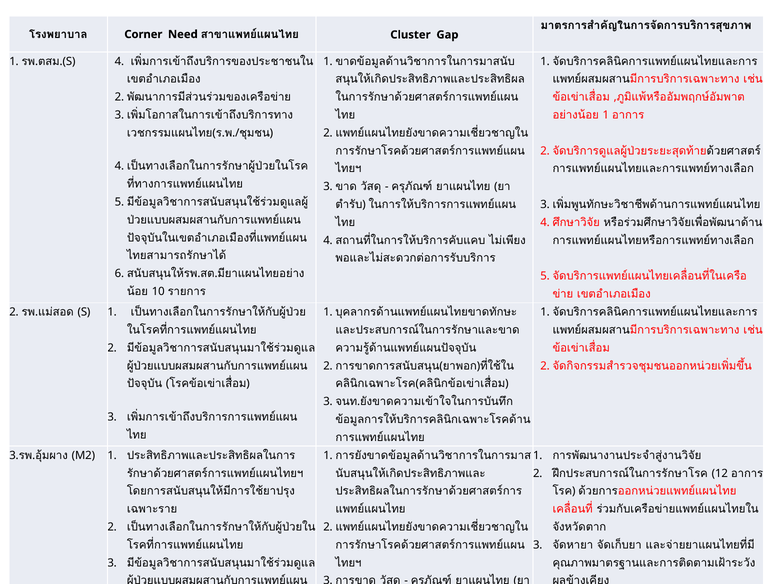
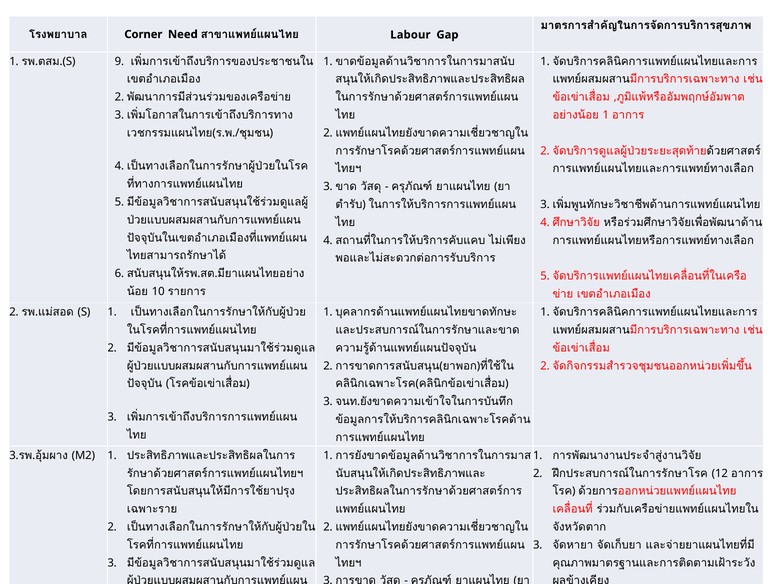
Cluster: Cluster -> Labour (410, 35)
4: 4 -> 9 (119, 61)
